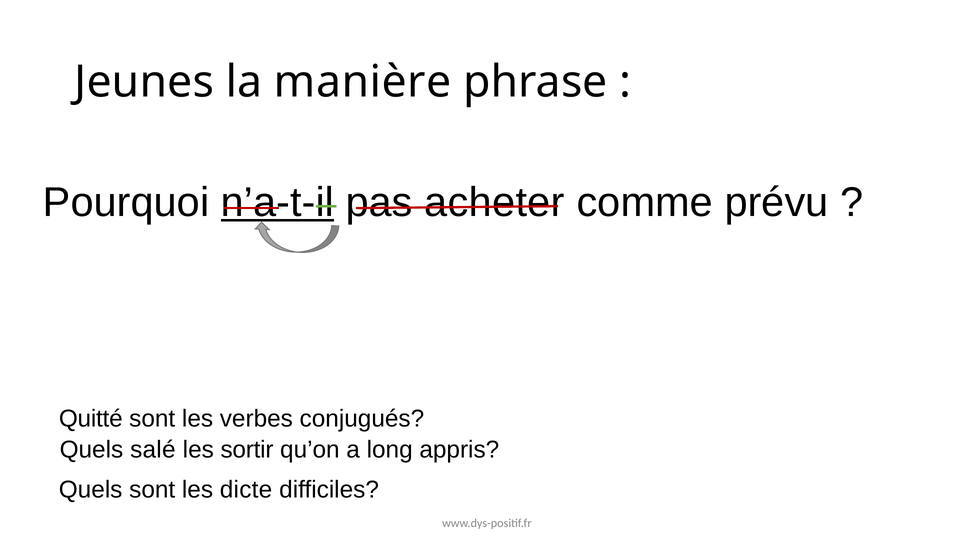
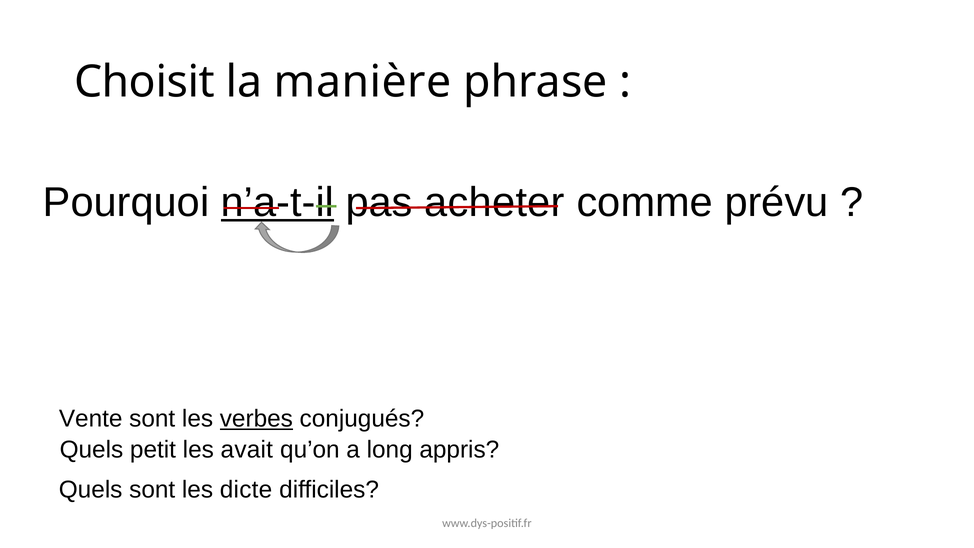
Jeunes: Jeunes -> Choisit (144, 82)
Quitté: Quitté -> Vente (91, 419)
verbes underline: none -> present (256, 419)
salé: salé -> petit (153, 450)
sortir: sortir -> avait (247, 450)
